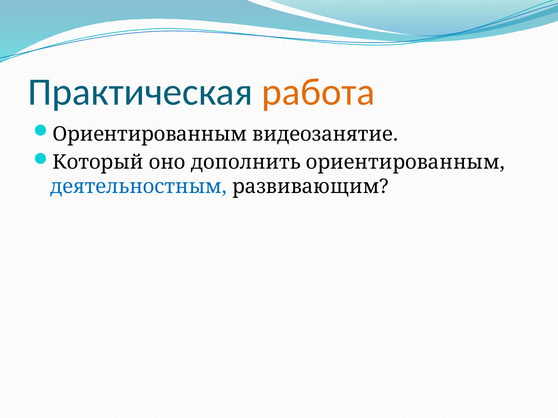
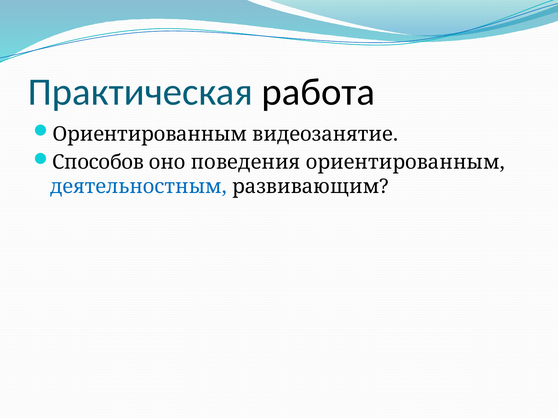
работа colour: orange -> black (318, 92)
Который: Который -> Способов (98, 163)
дополнить: дополнить -> поведения (246, 163)
